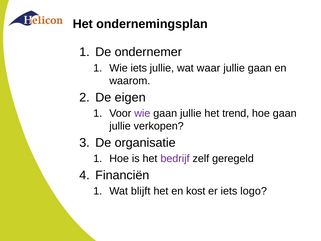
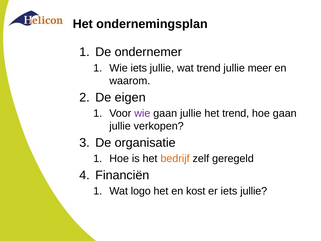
wat waar: waar -> trend (209, 68)
jullie gaan: gaan -> meer (260, 68)
bedrijf colour: purple -> orange (175, 159)
blijft: blijft -> logo (141, 191)
er iets logo: logo -> jullie (254, 191)
